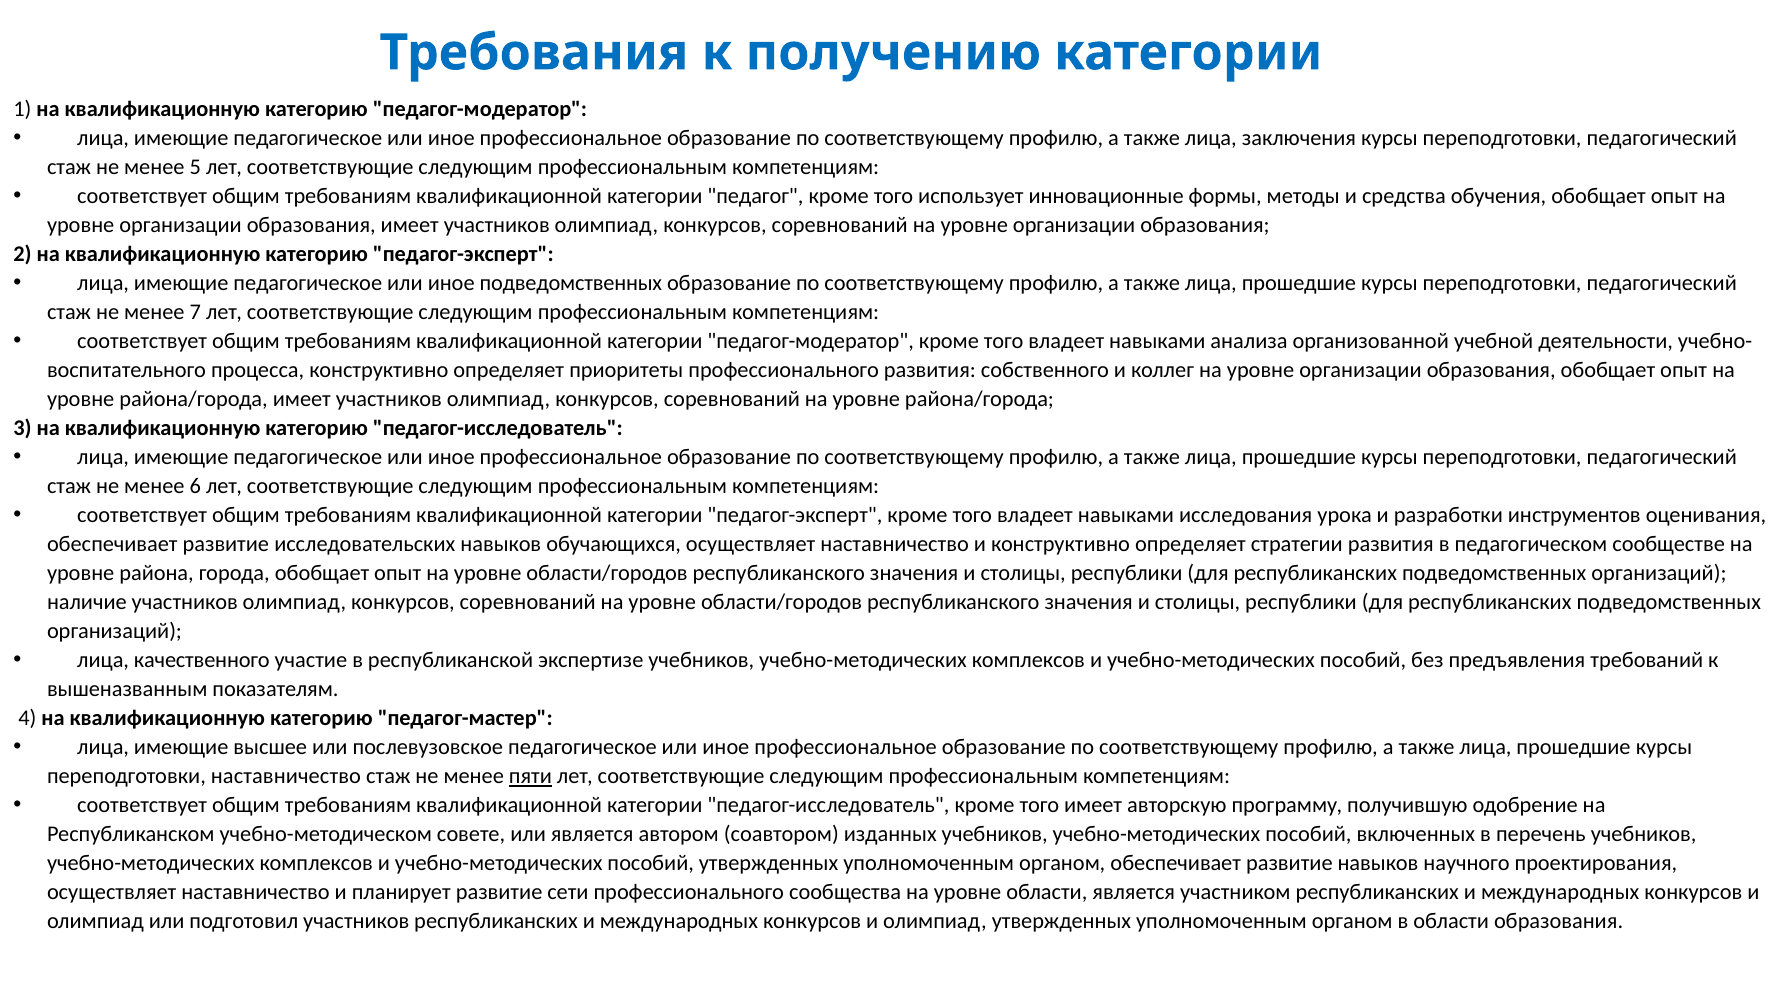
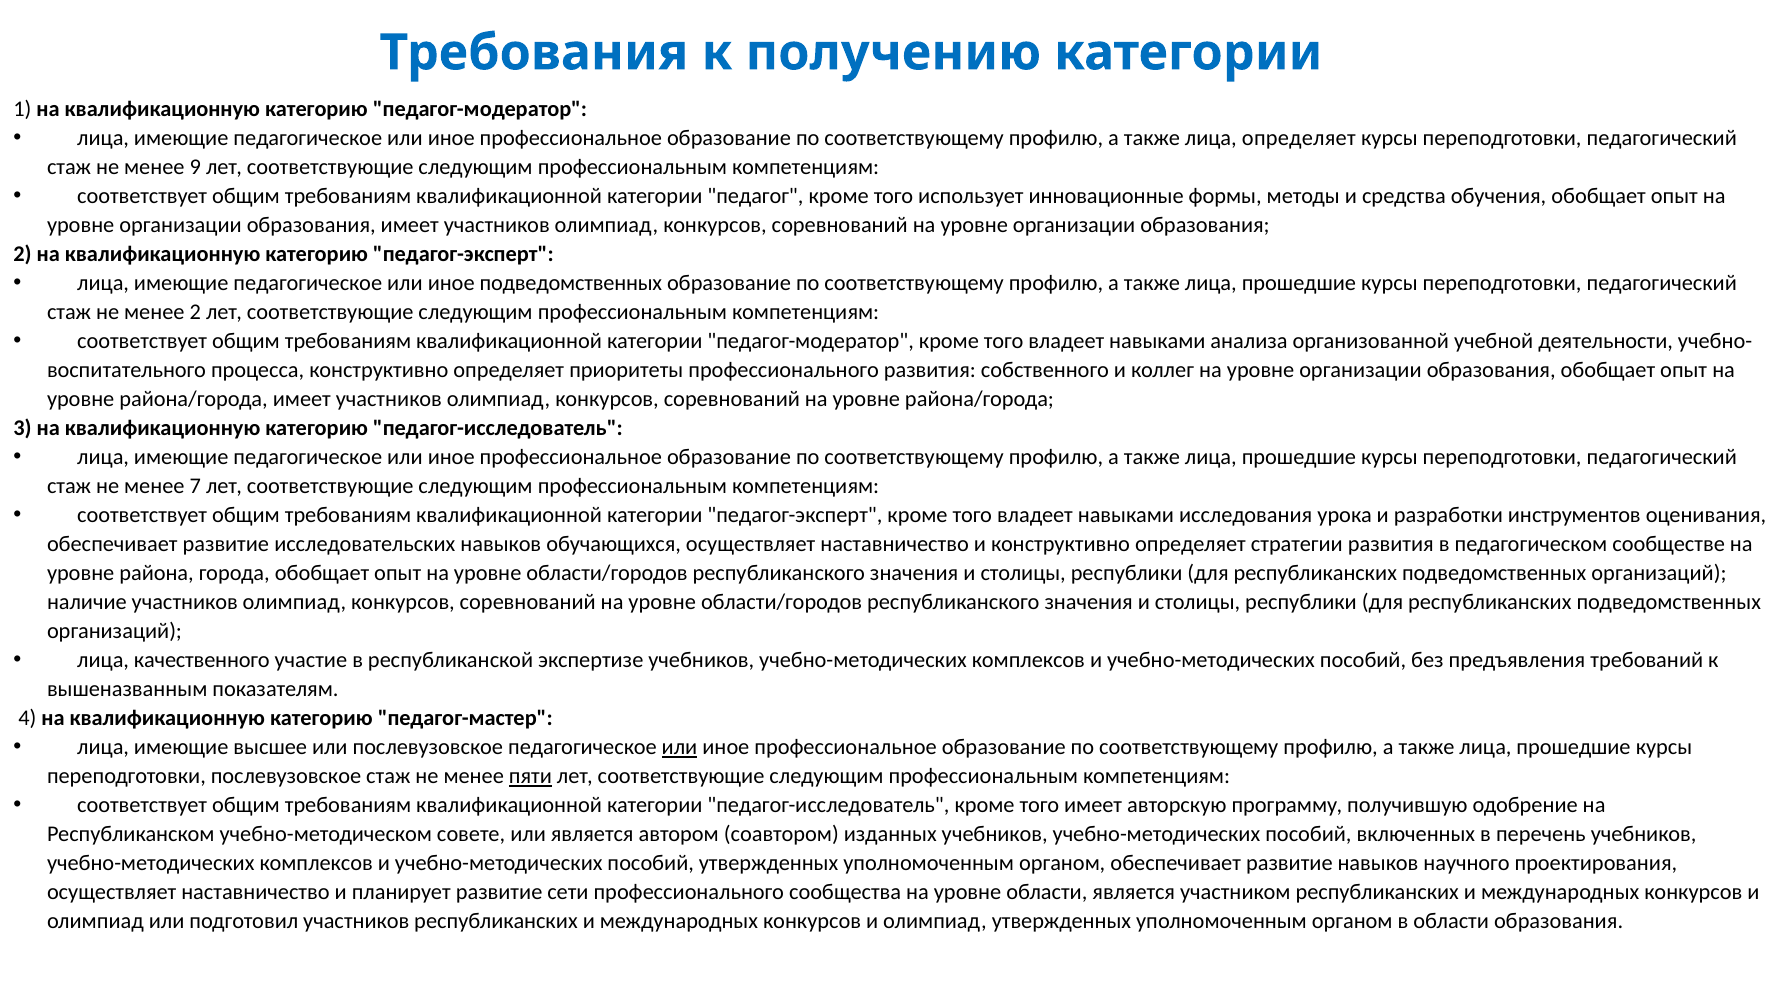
лица заключения: заключения -> определяет (1299, 138)
5: 5 -> 9 (195, 167)
менее 7: 7 -> 2 (195, 312)
6: 6 -> 7 (195, 486)
или underline: none -> present (680, 747)
переподготовки наставничество: наставничество -> послевузовское (286, 776)
